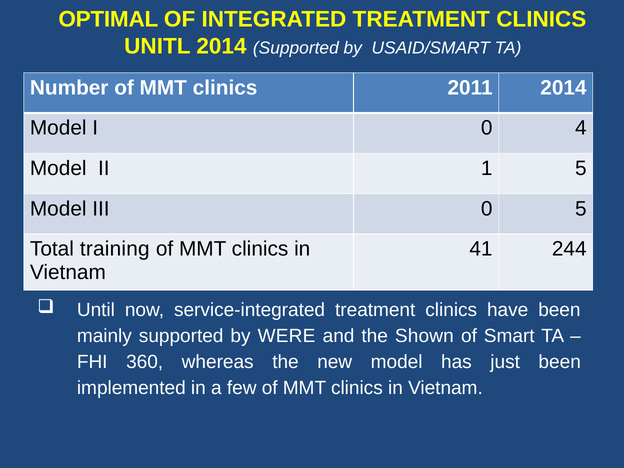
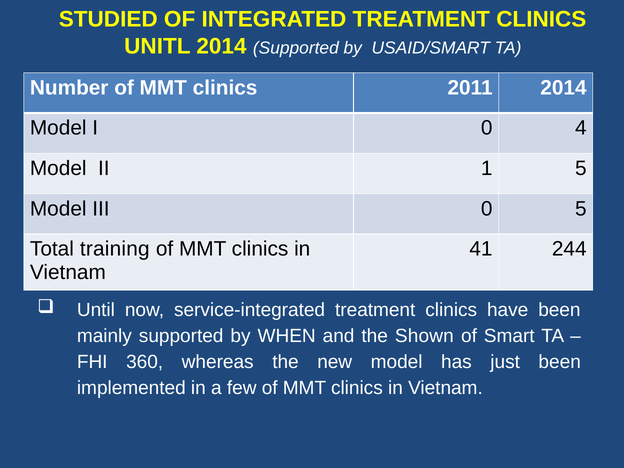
OPTIMAL: OPTIMAL -> STUDIED (108, 19)
WERE: WERE -> WHEN (287, 336)
